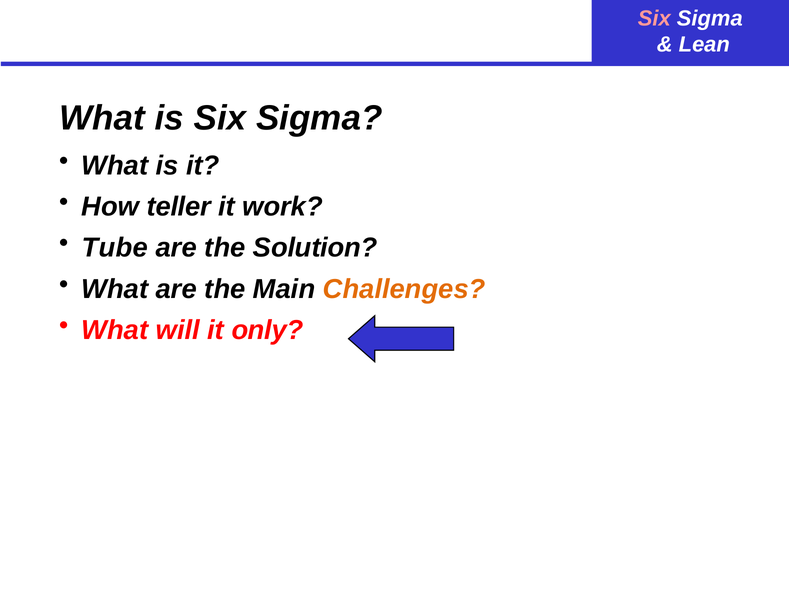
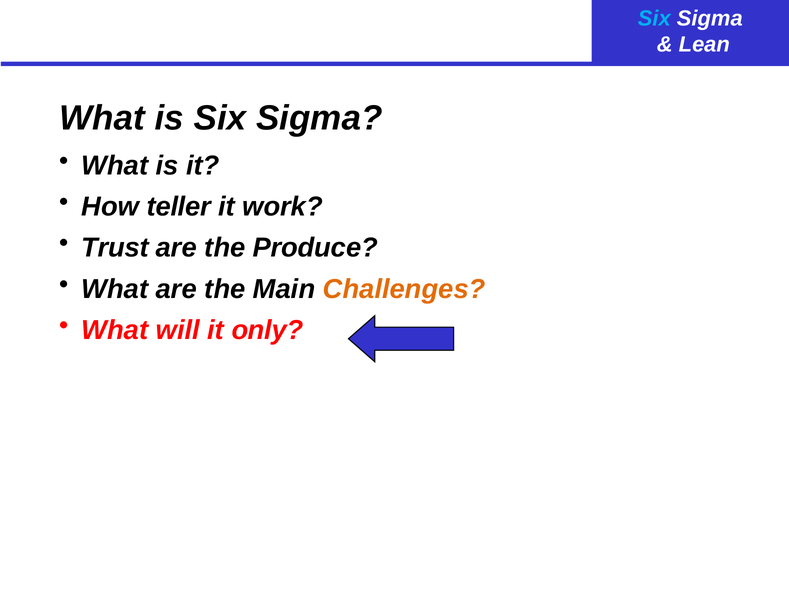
Six colour: pink -> light blue (654, 18)
Tube: Tube -> Trust (115, 248)
Solution: Solution -> Produce (315, 248)
